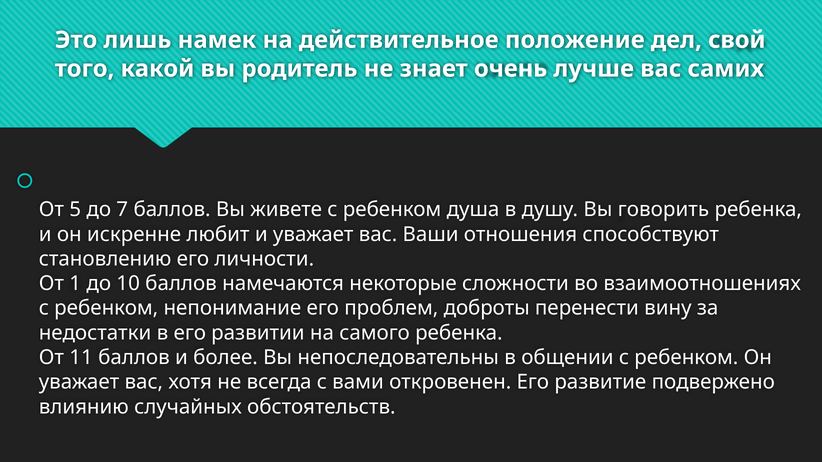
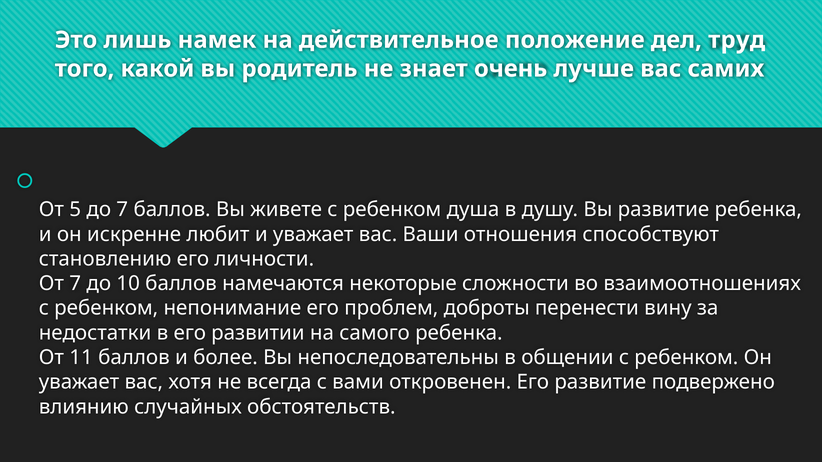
свой: свой -> труд (737, 40)
Вы говорить: говорить -> развитие (664, 210)
От 1: 1 -> 7 (75, 284)
